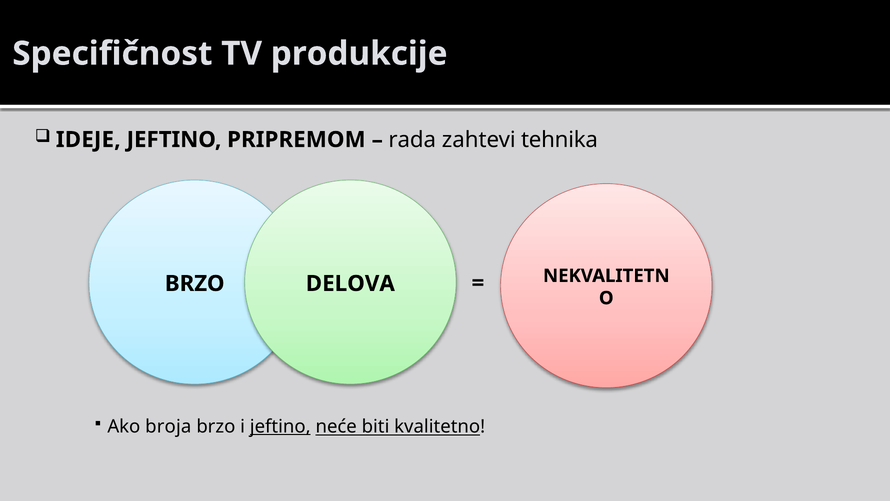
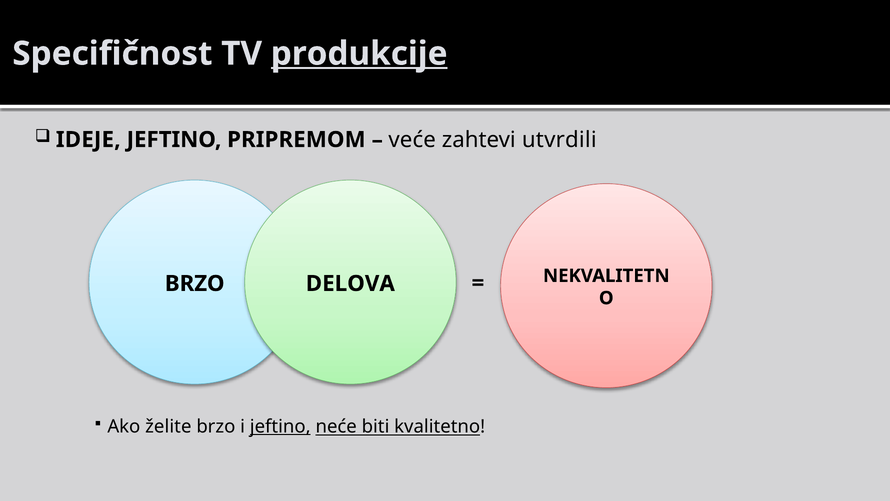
produkcije underline: none -> present (359, 54)
rada: rada -> veće (412, 140)
tehnika: tehnika -> utvrdili (559, 140)
broja: broja -> želite (168, 426)
